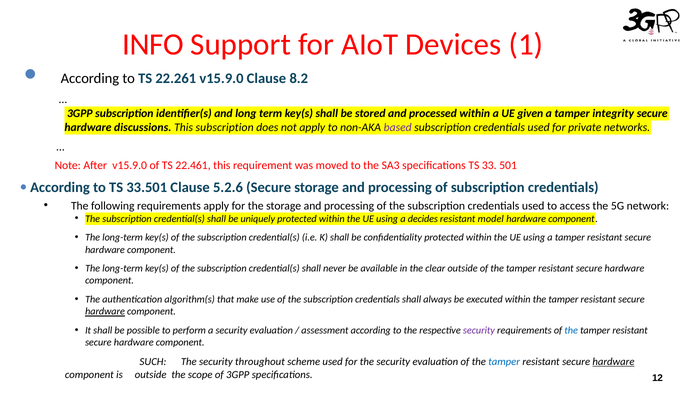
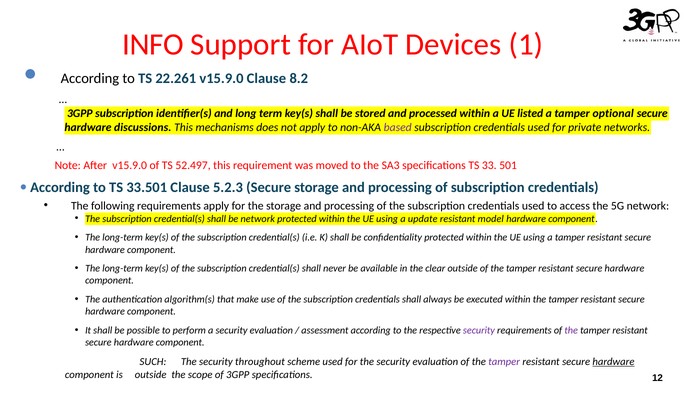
given: given -> listed (530, 113)
integrity: integrity -> optional (613, 113)
This subscription: subscription -> mechanisms (225, 127)
22.461: 22.461 -> 52.497 (193, 165)
5.2.6: 5.2.6 -> 5.2.3 (228, 187)
be uniquely: uniquely -> network (258, 218)
decides: decides -> update (423, 218)
hardware underline: present -> none (105, 311)
the colour: blue -> purple (571, 330)
tamper colour: blue -> purple (504, 361)
